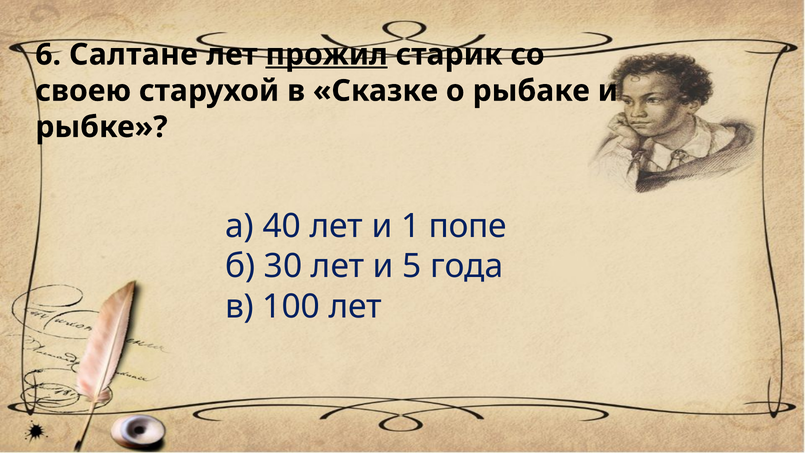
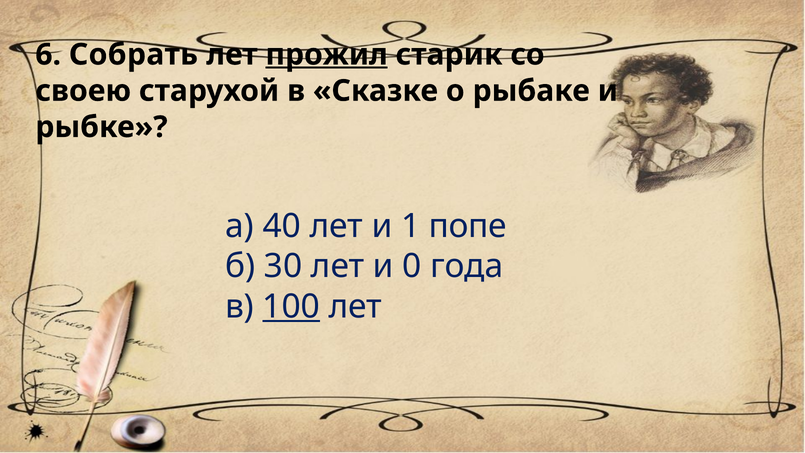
Салтане: Салтане -> Собрать (133, 55)
5: 5 -> 0 (412, 266)
100 underline: none -> present (291, 307)
